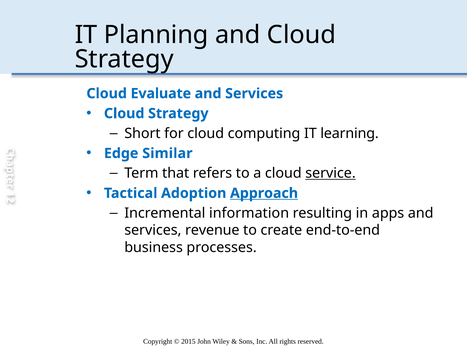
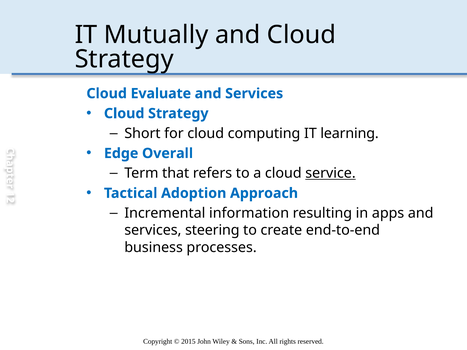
Planning: Planning -> Mutually (156, 35)
Similar: Similar -> Overall (168, 153)
Approach underline: present -> none (264, 193)
revenue: revenue -> steering (212, 230)
